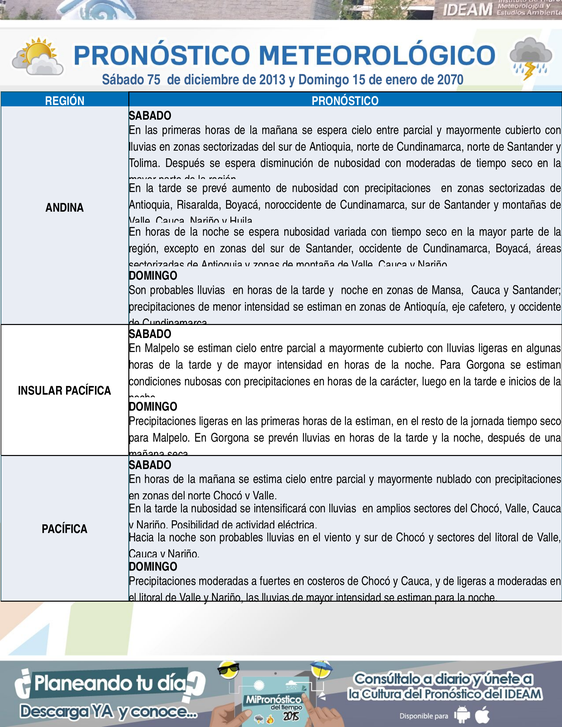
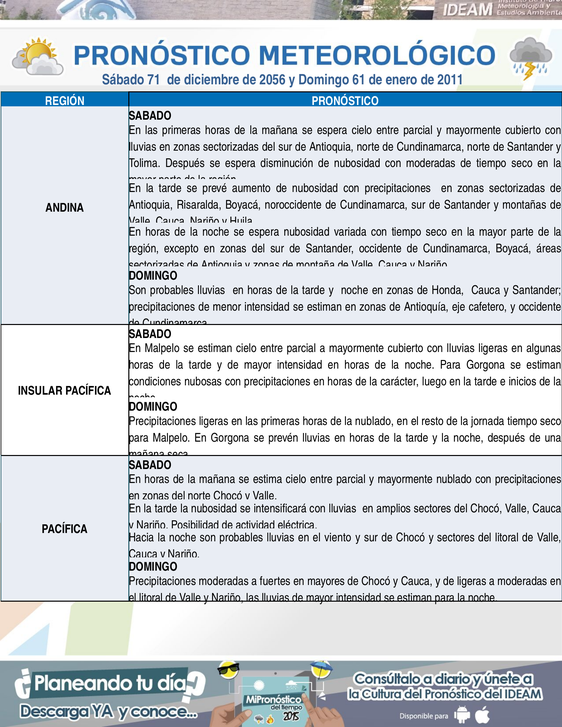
75: 75 -> 71 (154, 80)
2013: 2013 -> 2056 (273, 80)
15: 15 -> 61 (359, 80)
2070: 2070 -> 2011 (451, 80)
Mansa: Mansa -> Honda (448, 290)
la estiman: estiman -> nublado (375, 421)
costeros: costeros -> mayores (326, 582)
